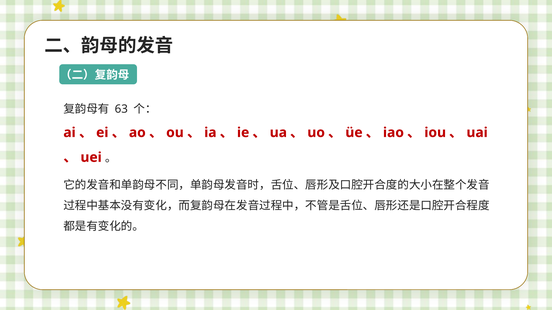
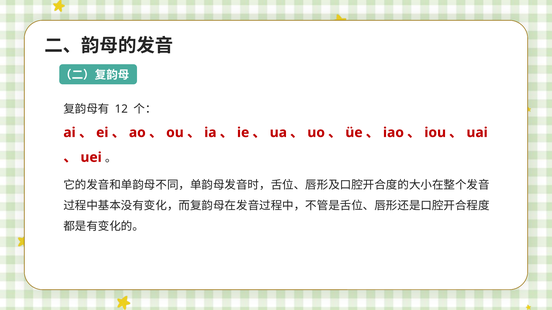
63: 63 -> 12 (121, 109)
